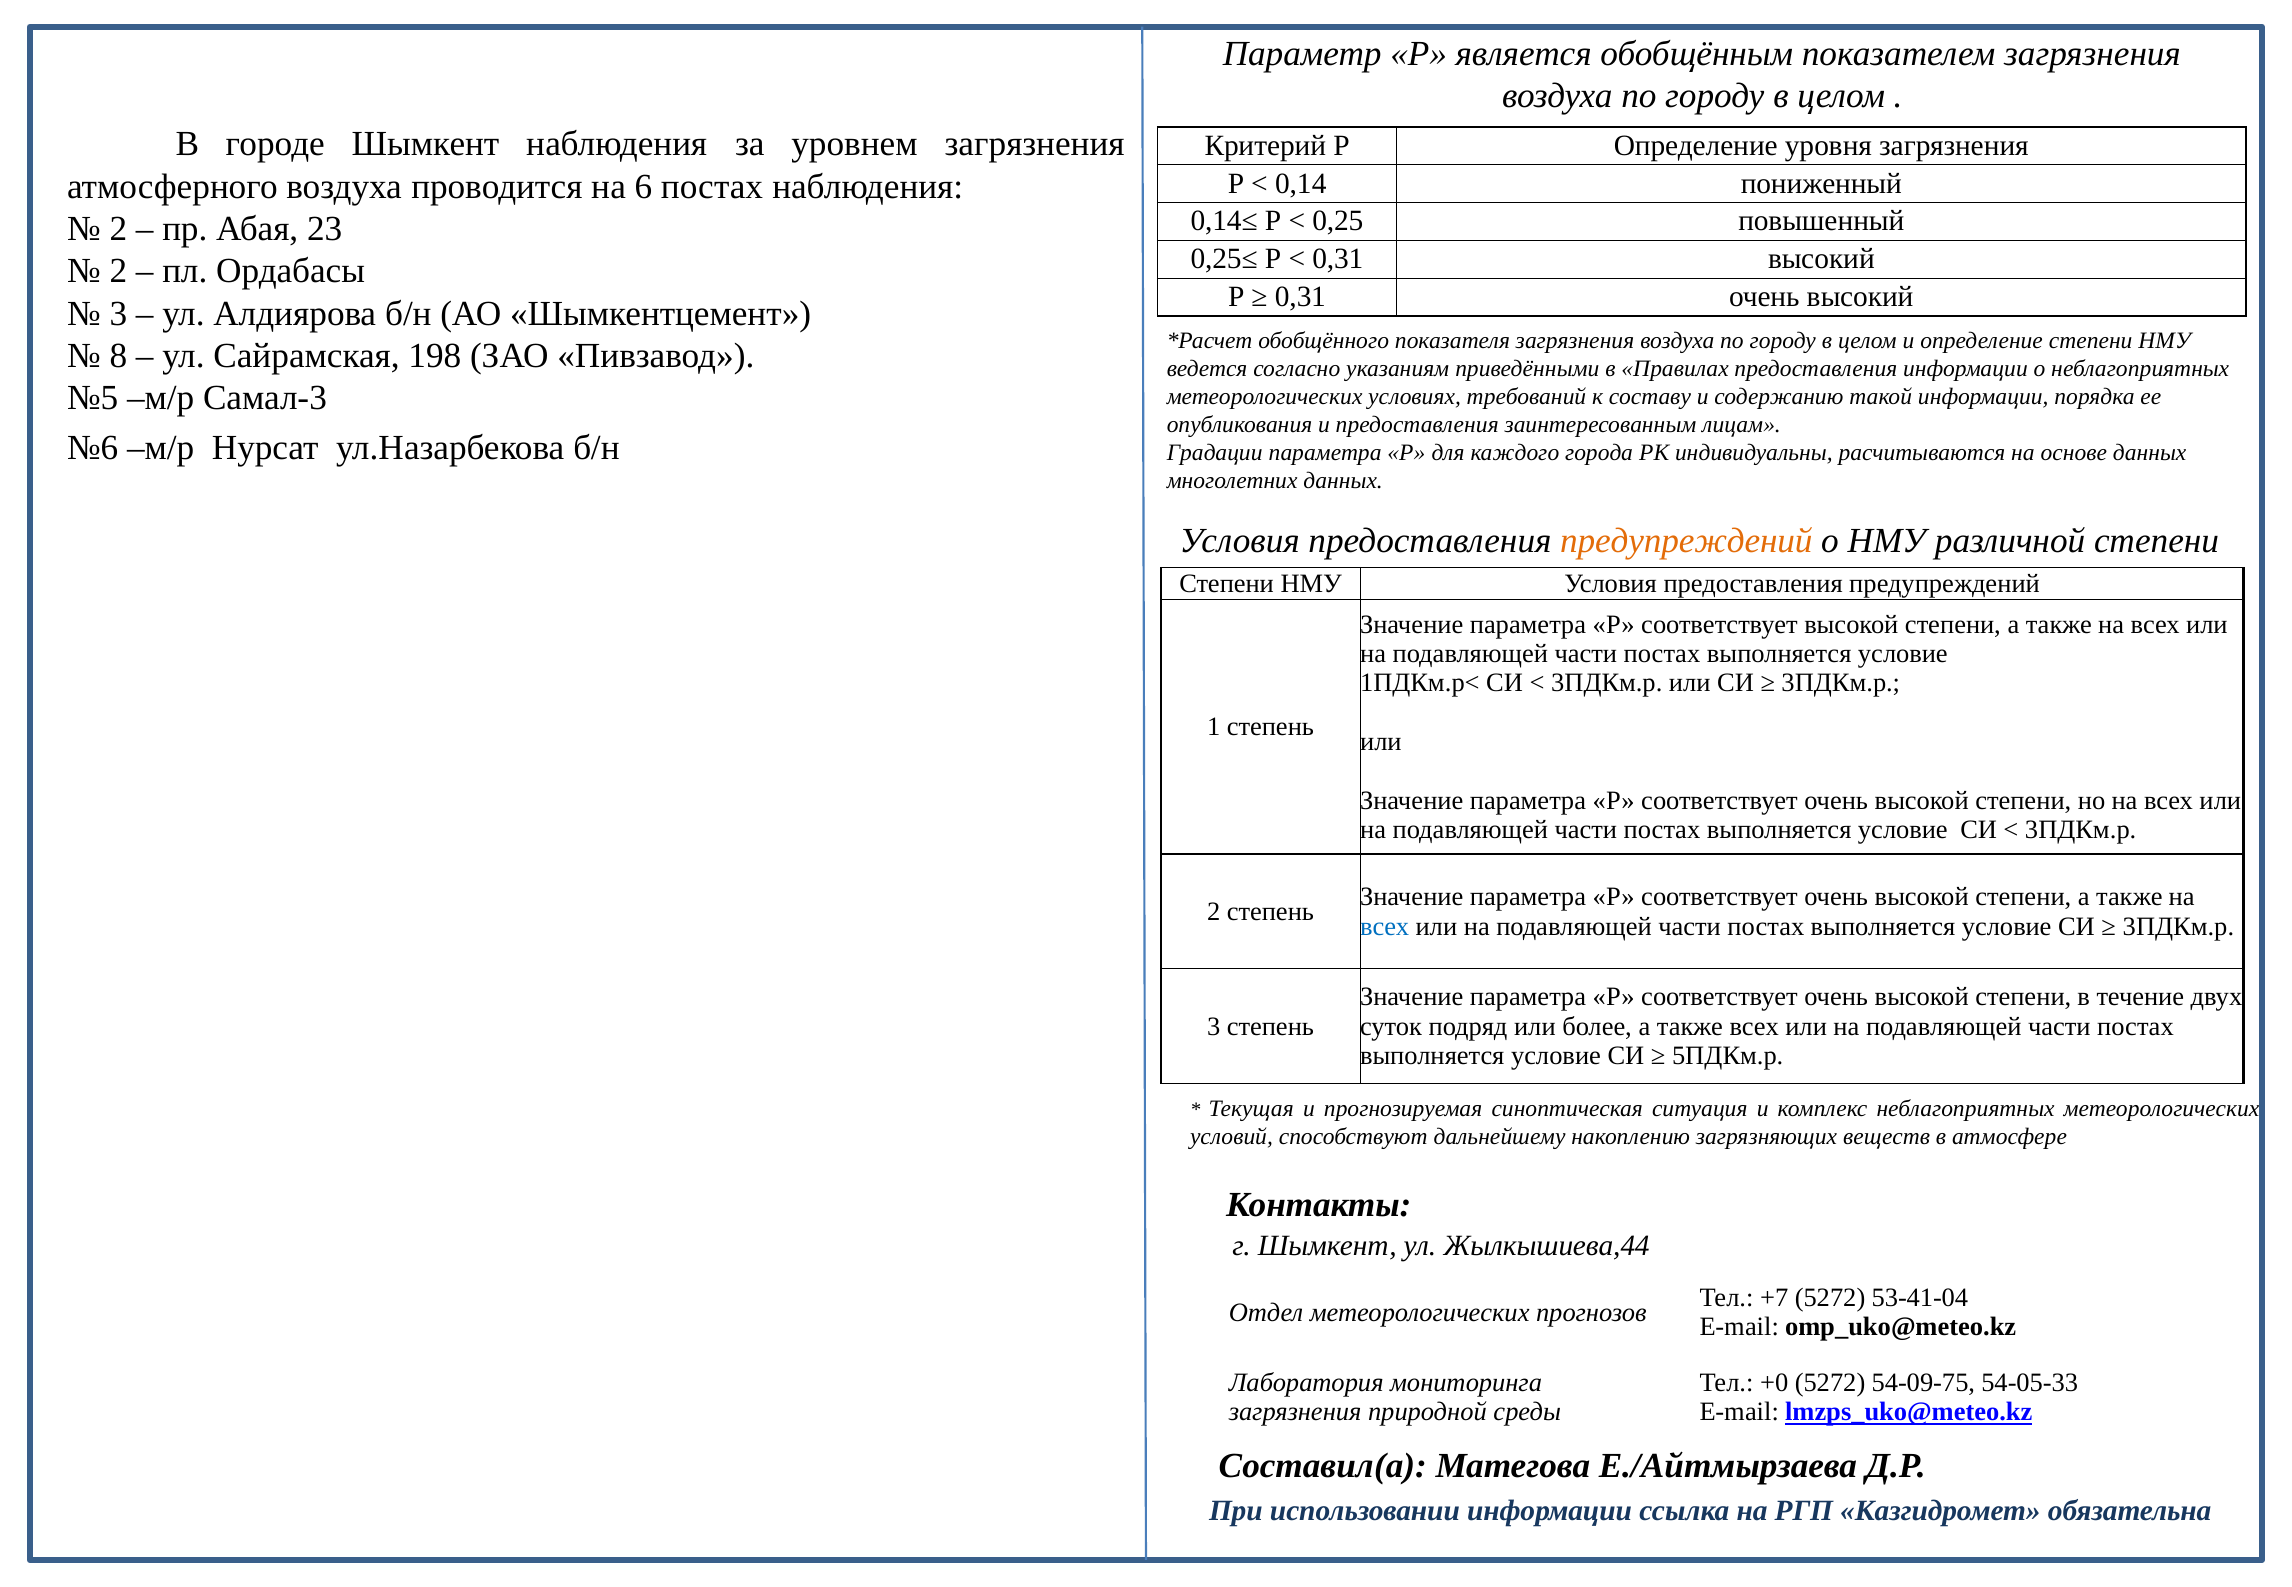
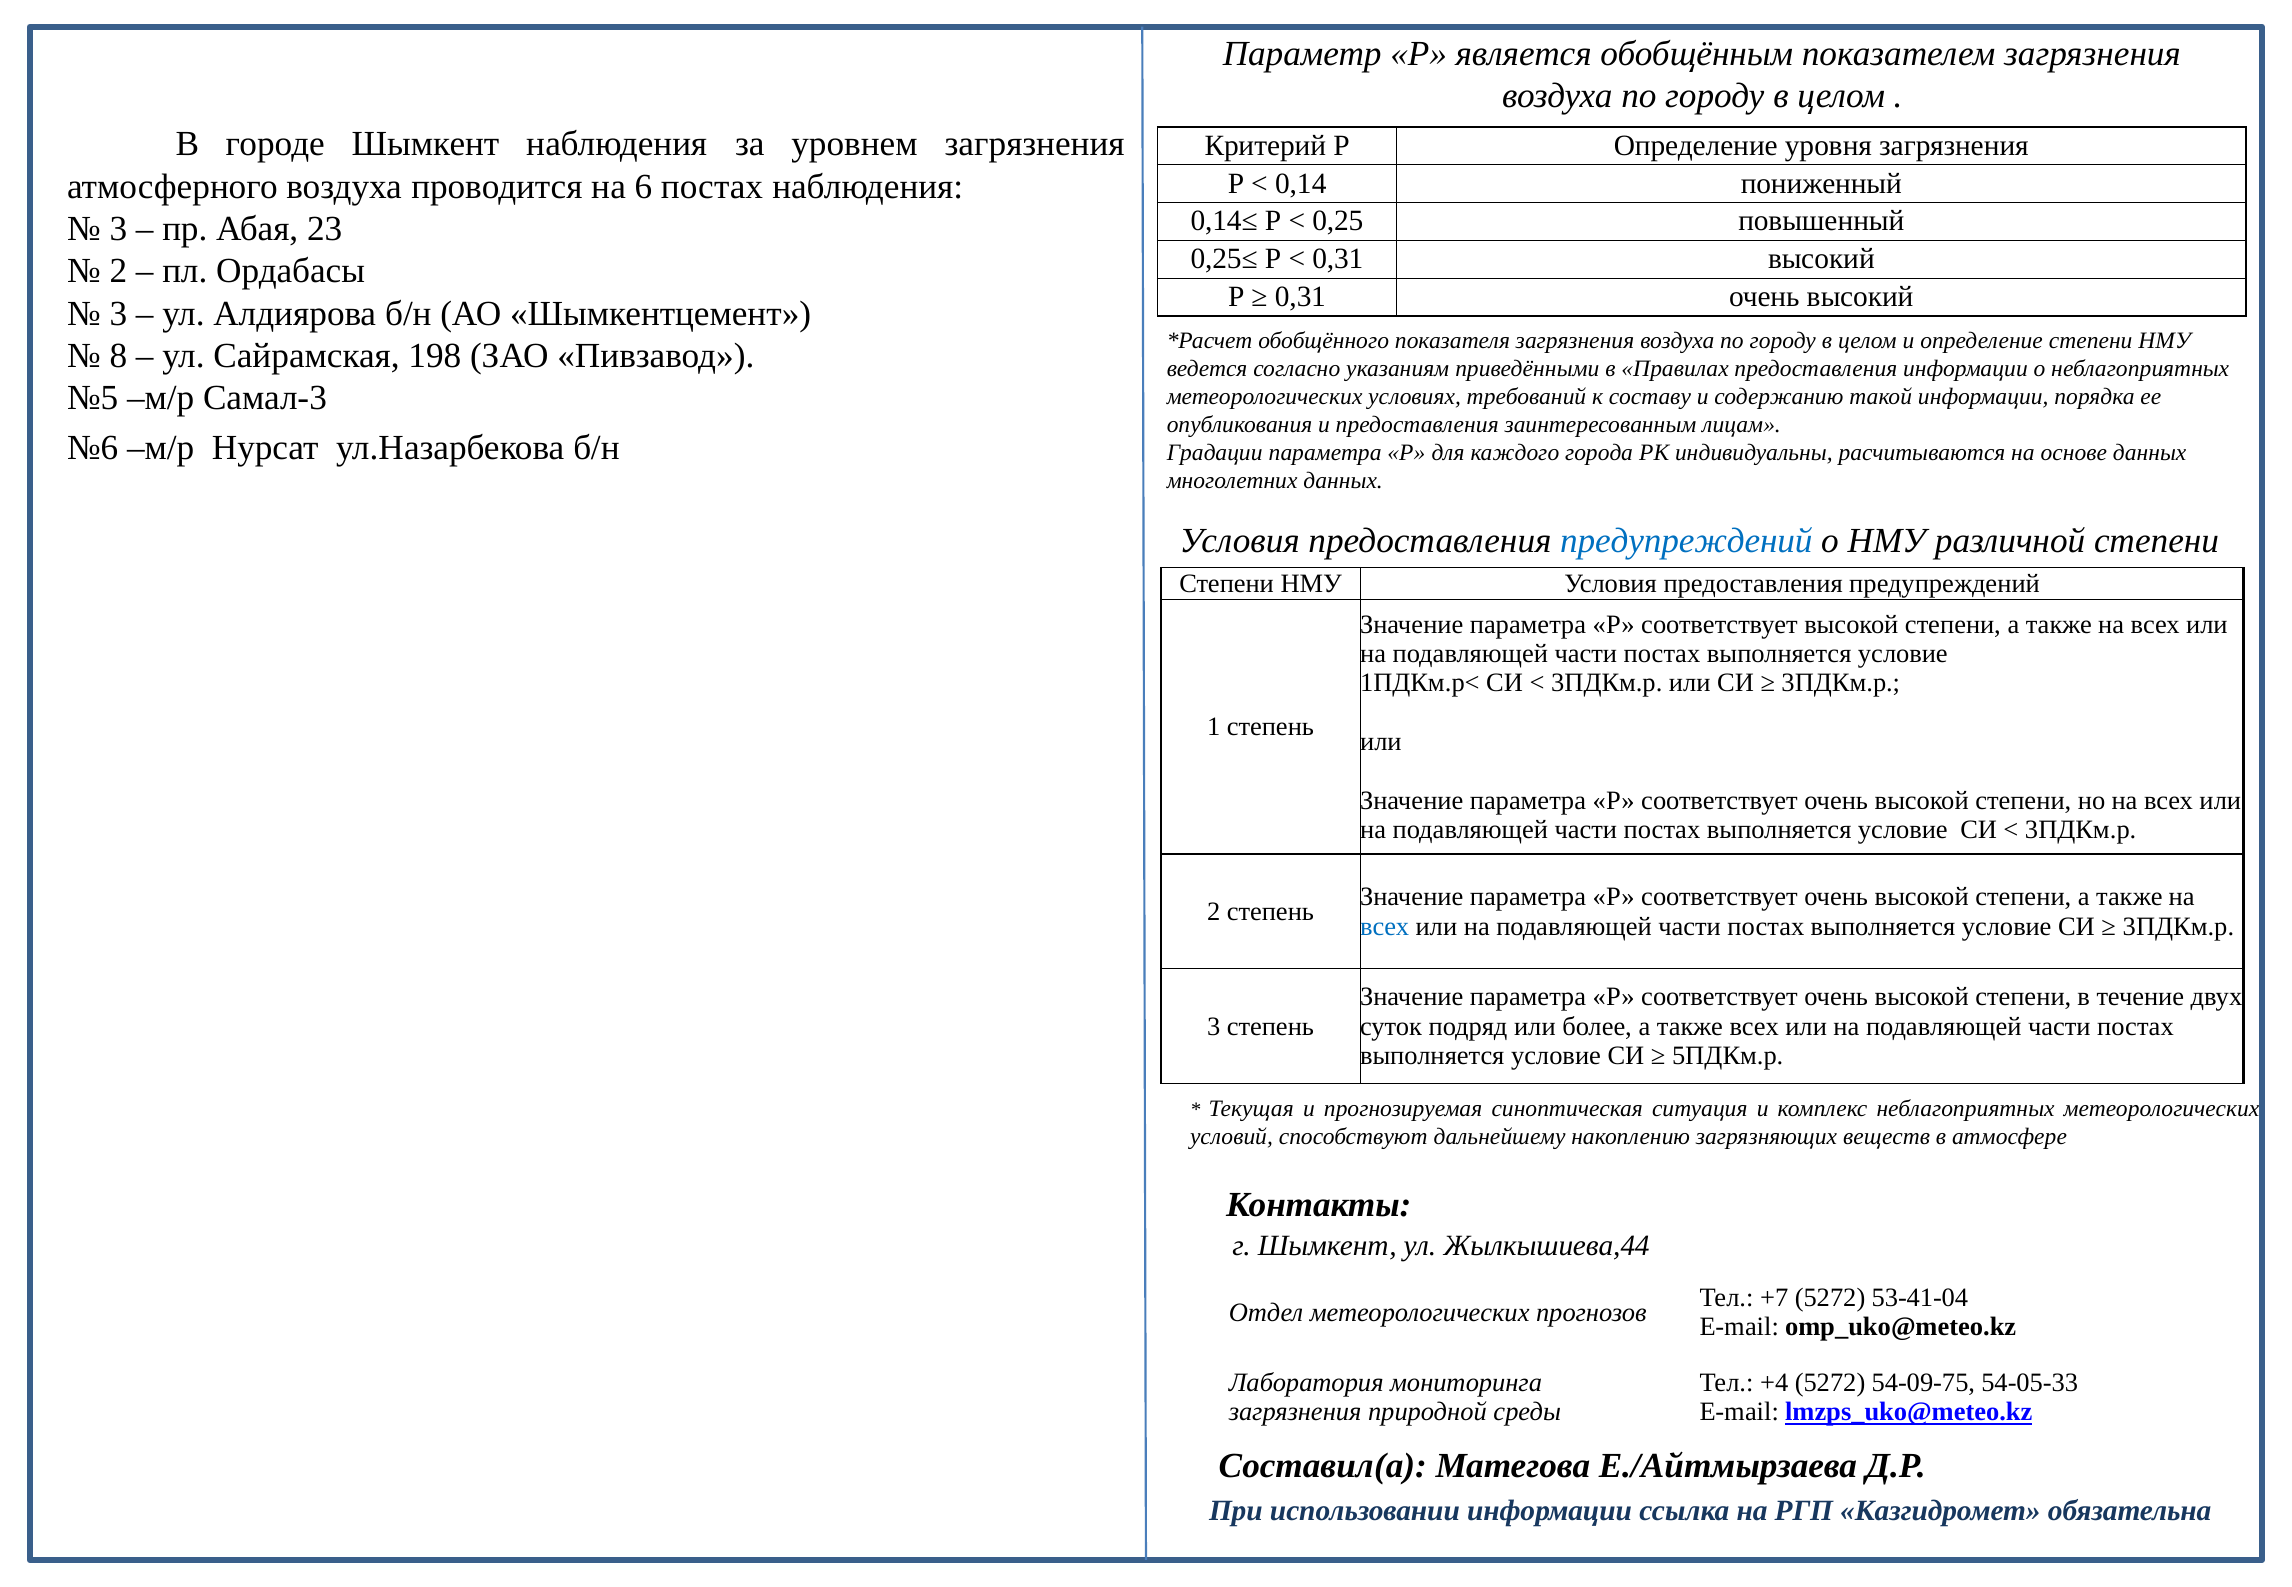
2: 2 -> 3 (118, 229)
предупреждений colour: orange -> blue (1686, 540)
+0: +0 -> +4 (1774, 1383)
